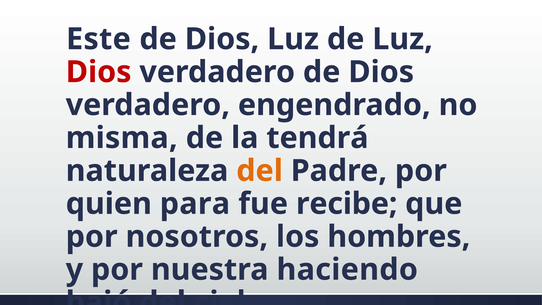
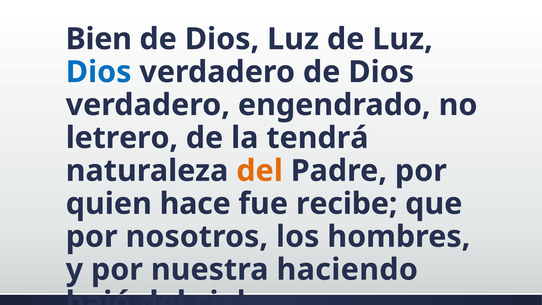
Este: Este -> Bien (99, 39)
Dios colour: red -> blue (99, 72)
misma: misma -> letrero (122, 138)
para: para -> hace (195, 204)
